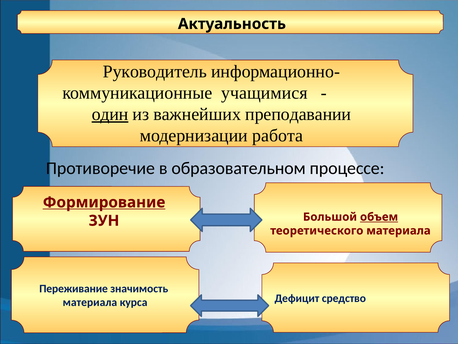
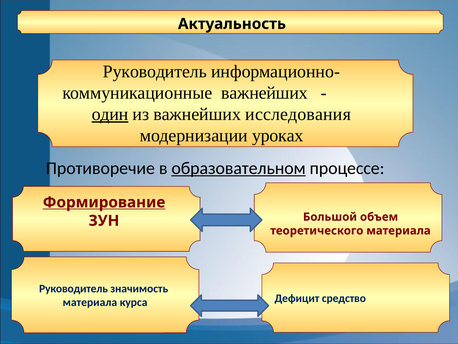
учащимися: учащимися -> важнейших (264, 93)
преподавании: преподавании -> исследования (298, 114)
работа: работа -> уроках (278, 136)
образовательном underline: none -> present (239, 168)
объем underline: present -> none (379, 217)
Переживание: Переживание -> Руководитель (74, 288)
